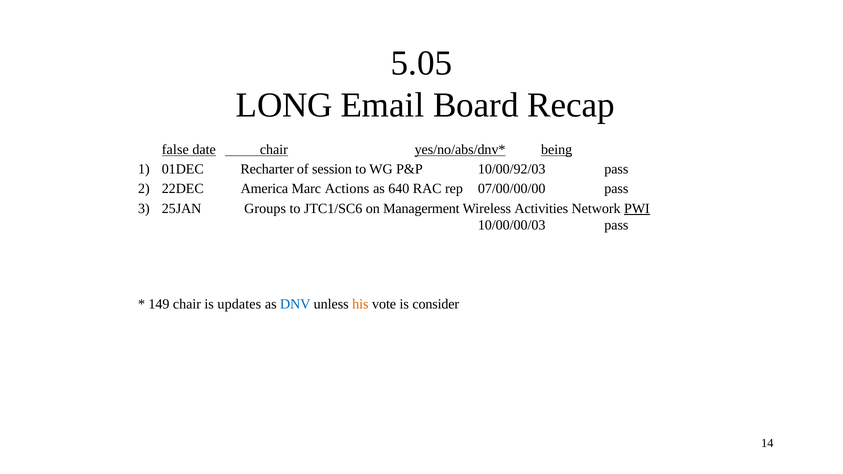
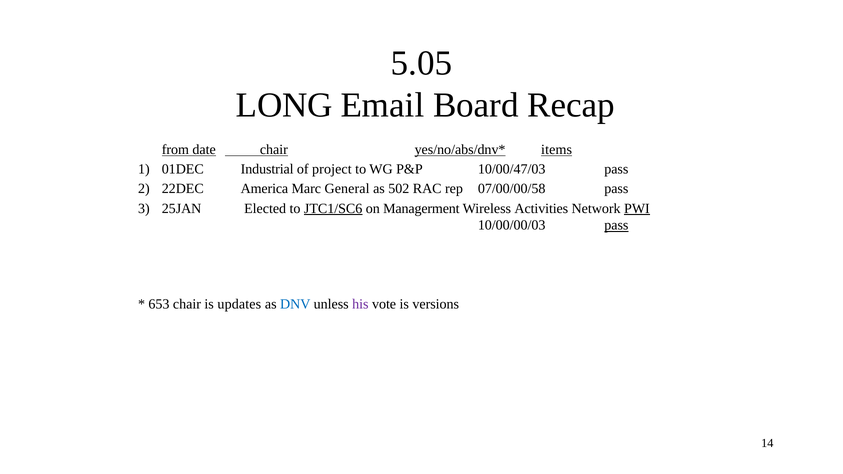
false: false -> from (175, 150)
being: being -> items (557, 150)
Recharter: Recharter -> Industrial (267, 169)
session: session -> project (332, 169)
10/00/92/03: 10/00/92/03 -> 10/00/47/03 (512, 169)
Actions: Actions -> General (347, 189)
640: 640 -> 502 (399, 189)
07/00/00/00: 07/00/00/00 -> 07/00/00/58 (512, 189)
Groups: Groups -> Elected (265, 209)
JTC1/SC6 underline: none -> present (333, 209)
pass underline: none -> present (616, 225)
149: 149 -> 653 (159, 304)
his colour: orange -> purple (360, 304)
consider: consider -> versions (436, 304)
